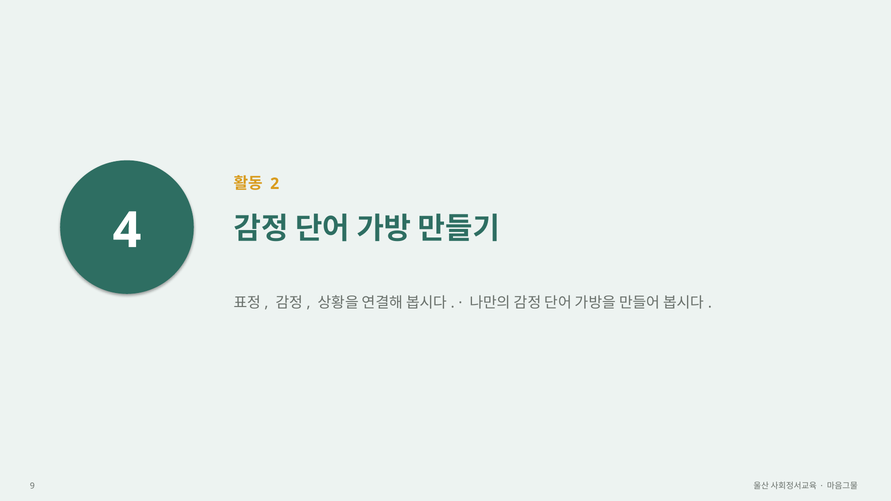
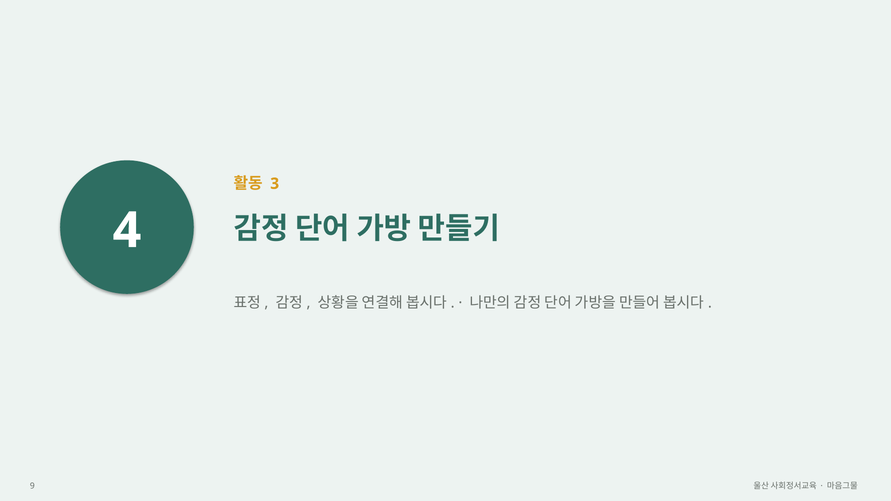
2: 2 -> 3 (275, 184)
